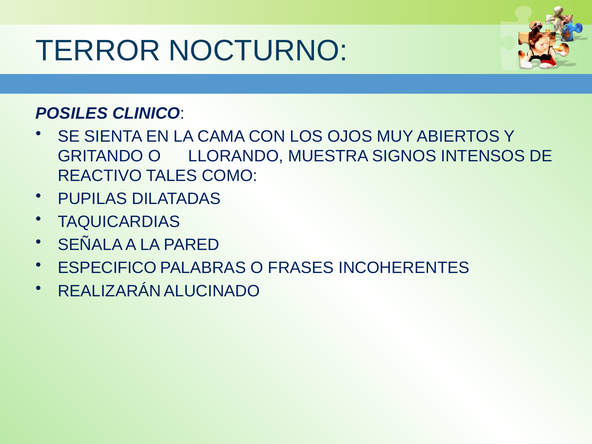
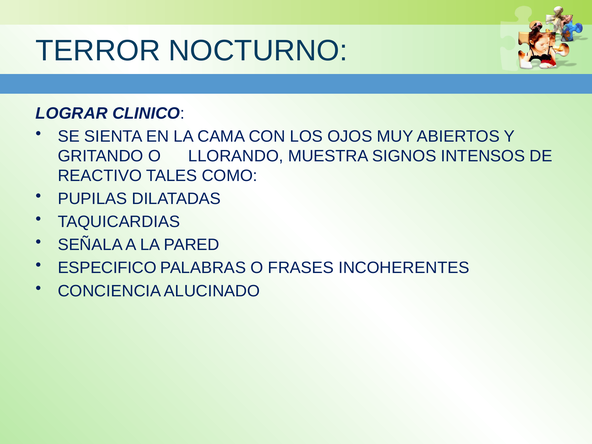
POSILES: POSILES -> LOGRAR (72, 113)
REALIZARÁN: REALIZARÁN -> CONCIENCIA (109, 291)
